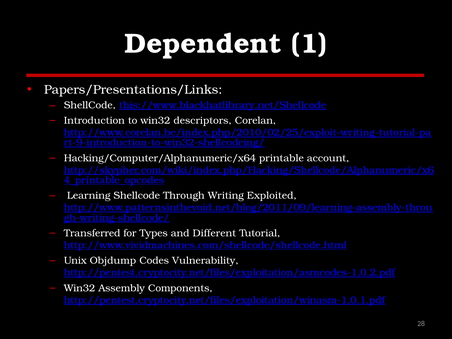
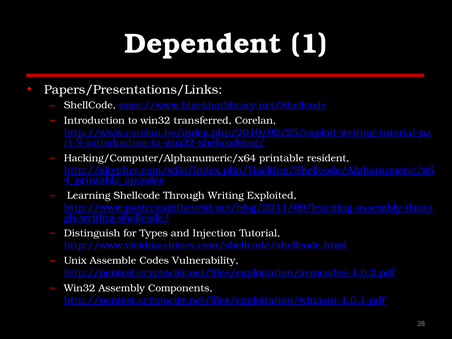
this://www.blackhatlibrary.net/Shellcode: this://www.blackhatlibrary.net/Shellcode -> onto://www.blackhatlibrary.net/Shellcode (223, 105)
descriptors: descriptors -> transferred (203, 121)
account: account -> resident (328, 158)
Transferred: Transferred -> Distinguish (92, 233)
Different: Different -> Injection (214, 233)
Objdump: Objdump -> Assemble (113, 261)
